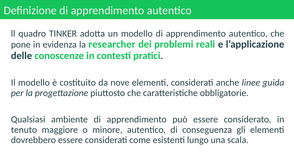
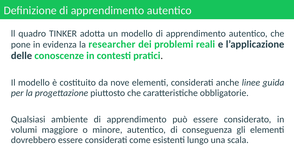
tenuto: tenuto -> volumi (24, 130)
